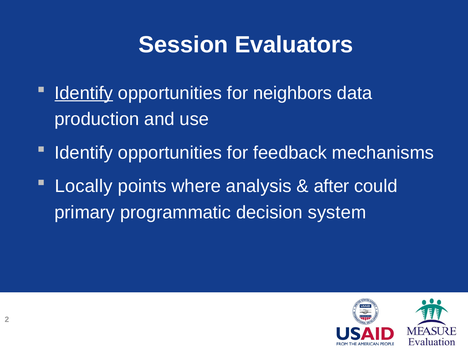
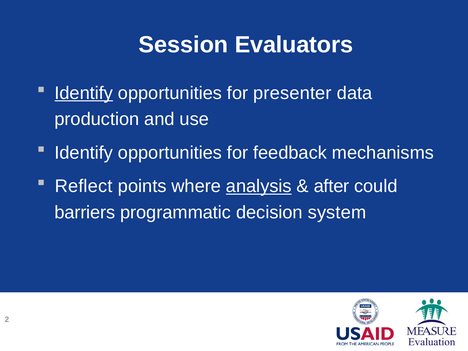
neighbors: neighbors -> presenter (292, 93)
Locally: Locally -> Reflect (84, 186)
analysis underline: none -> present (259, 186)
primary: primary -> barriers (85, 212)
